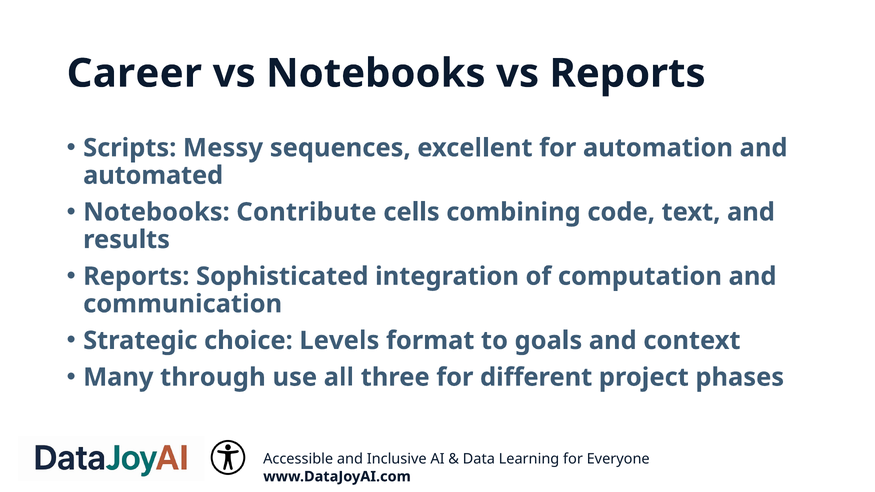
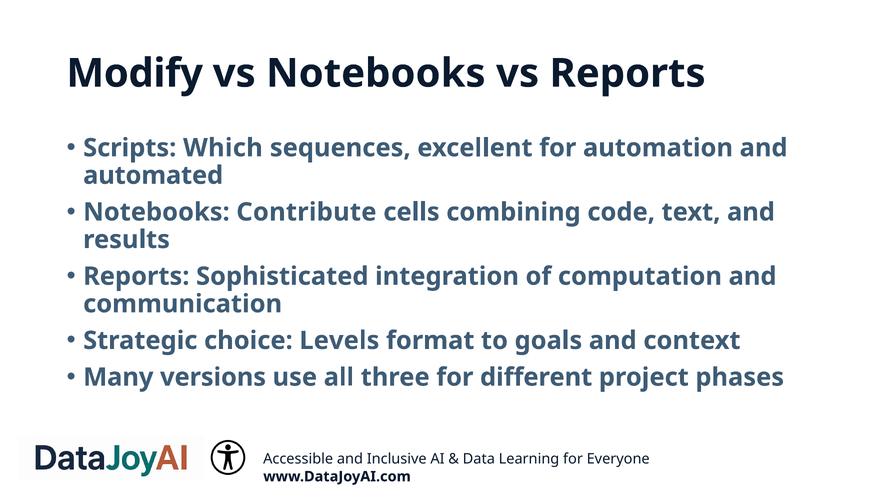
Career: Career -> Modify (135, 74)
Messy: Messy -> Which (223, 148)
through: through -> versions (213, 377)
